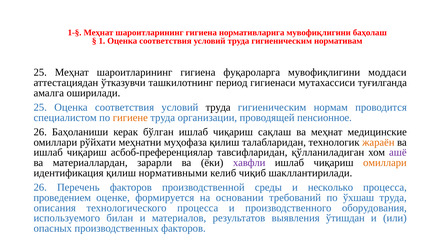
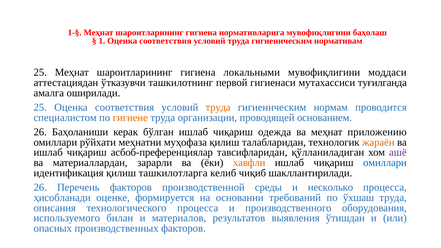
фуқароларга: фуқароларга -> локальными (252, 72)
период: период -> первой (232, 83)
труда colour: black -> orange (218, 107)
пенсионное: пенсионное -> основанием (324, 118)
сақлаш: сақлаш -> одежда (275, 132)
медицинские: медицинские -> приложению (377, 132)
хавфли colour: purple -> orange (249, 163)
омиллари colour: orange -> blue (385, 163)
нормативными: нормативными -> ташкилотларга (173, 173)
проведением: проведением -> ҳисобланади (62, 198)
